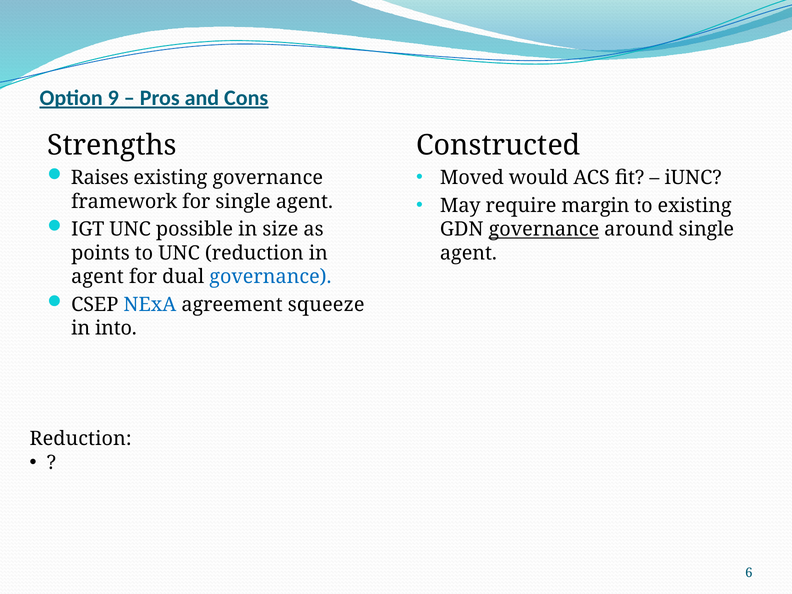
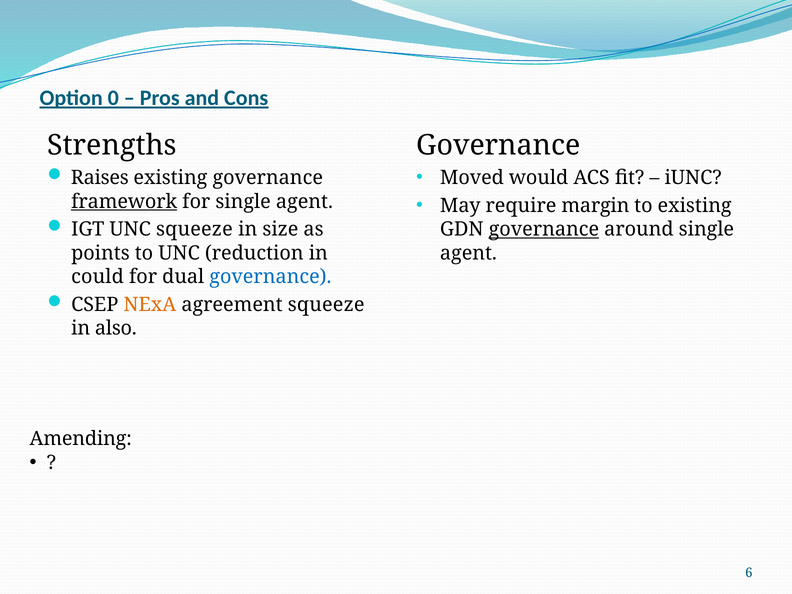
9: 9 -> 0 (113, 98)
Constructed: Constructed -> Governance (498, 145)
framework underline: none -> present (124, 202)
UNC possible: possible -> squeeze (194, 229)
agent: agent -> could (97, 277)
NExA colour: blue -> orange (150, 304)
into: into -> also (116, 328)
Reduction: Reduction -> Amending (81, 439)
